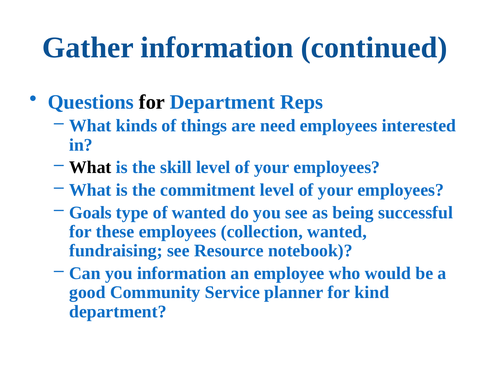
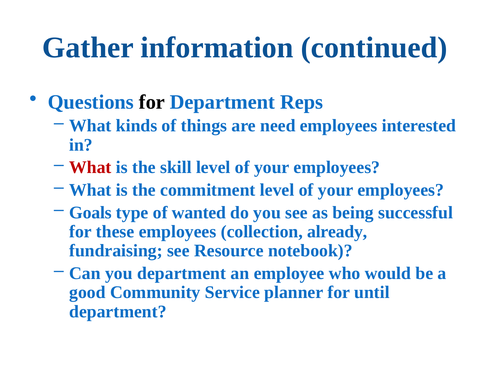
What colour: black -> red (90, 167)
collection wanted: wanted -> already (337, 231)
you information: information -> department (182, 273)
kind: kind -> until (372, 292)
